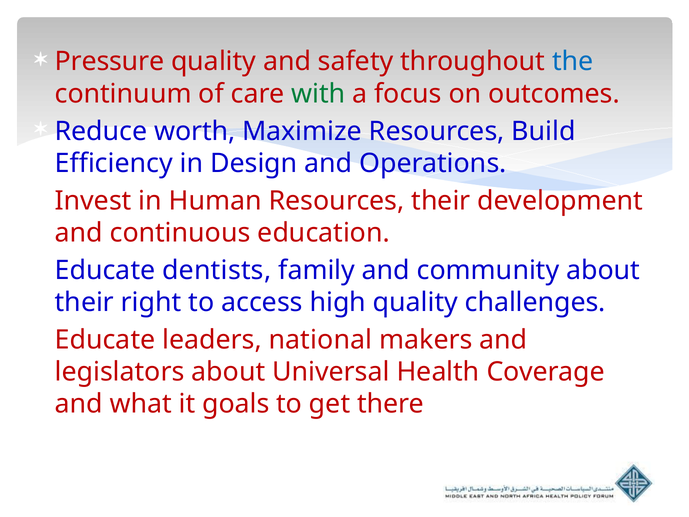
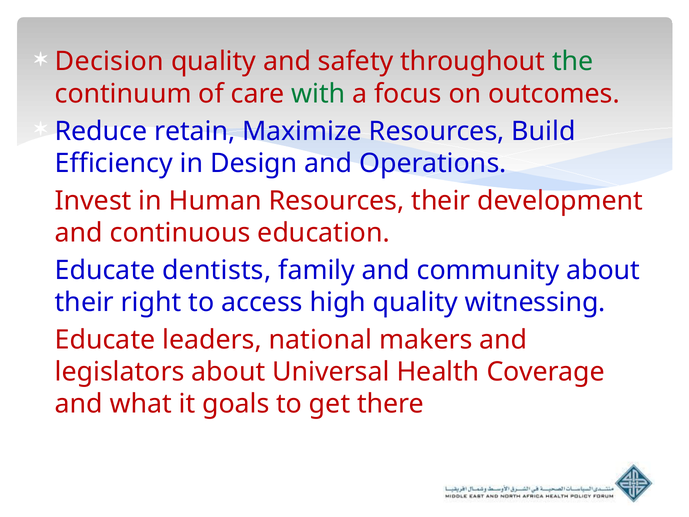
Pressure: Pressure -> Decision (109, 62)
the colour: blue -> green (573, 62)
worth: worth -> retain (195, 131)
challenges: challenges -> witnessing (535, 302)
